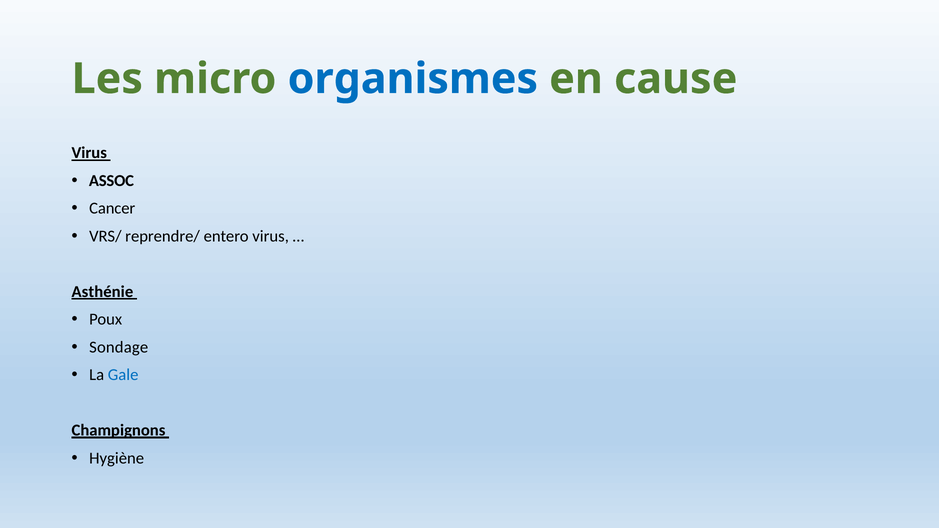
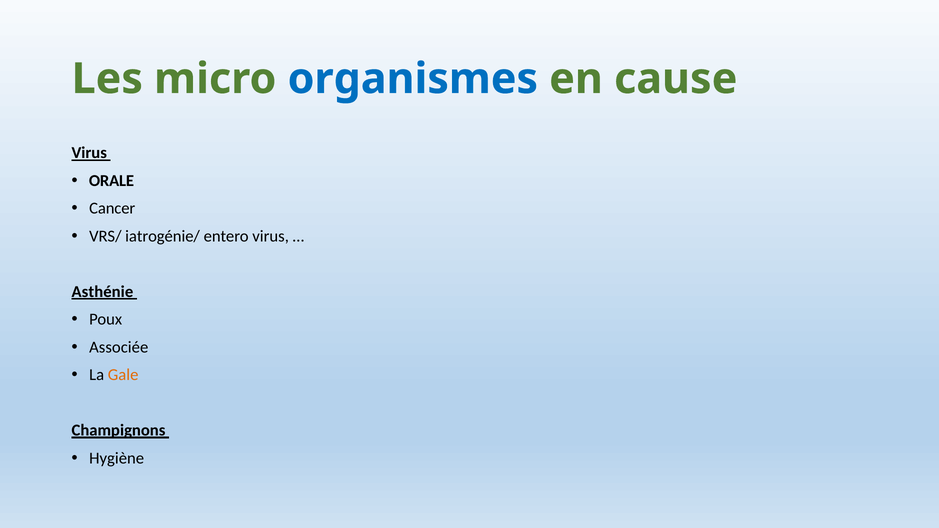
ASSOC: ASSOC -> ORALE (111, 181)
reprendre/: reprendre/ -> iatrogénie/ (163, 236)
Sondage: Sondage -> Associée (119, 347)
Gale colour: blue -> orange (123, 375)
